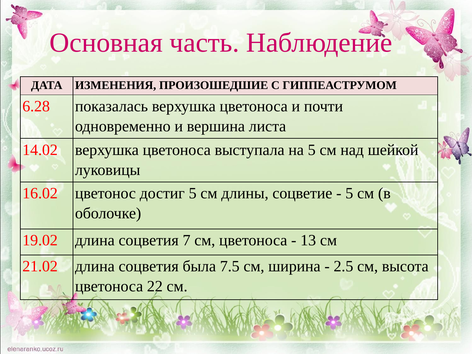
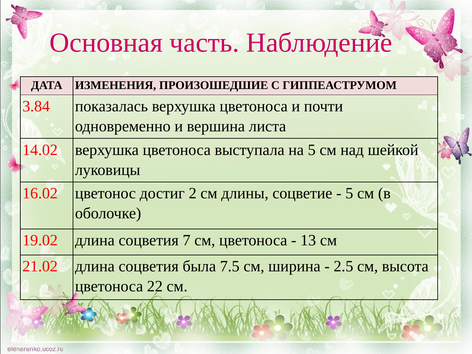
6.28: 6.28 -> 3.84 (36, 106)
достиг 5: 5 -> 2 (193, 193)
